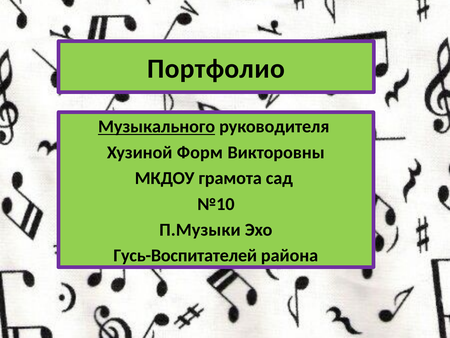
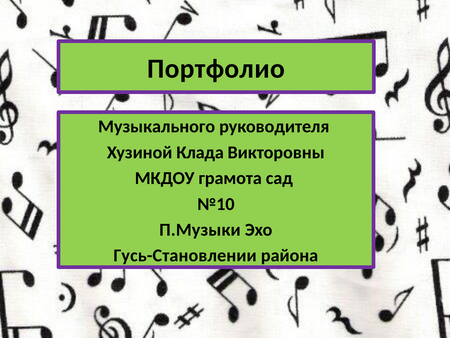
Музыкального underline: present -> none (157, 126)
Форм: Форм -> Клада (200, 152)
Гусь-Воспитателей: Гусь-Воспитателей -> Гусь-Становлении (185, 255)
